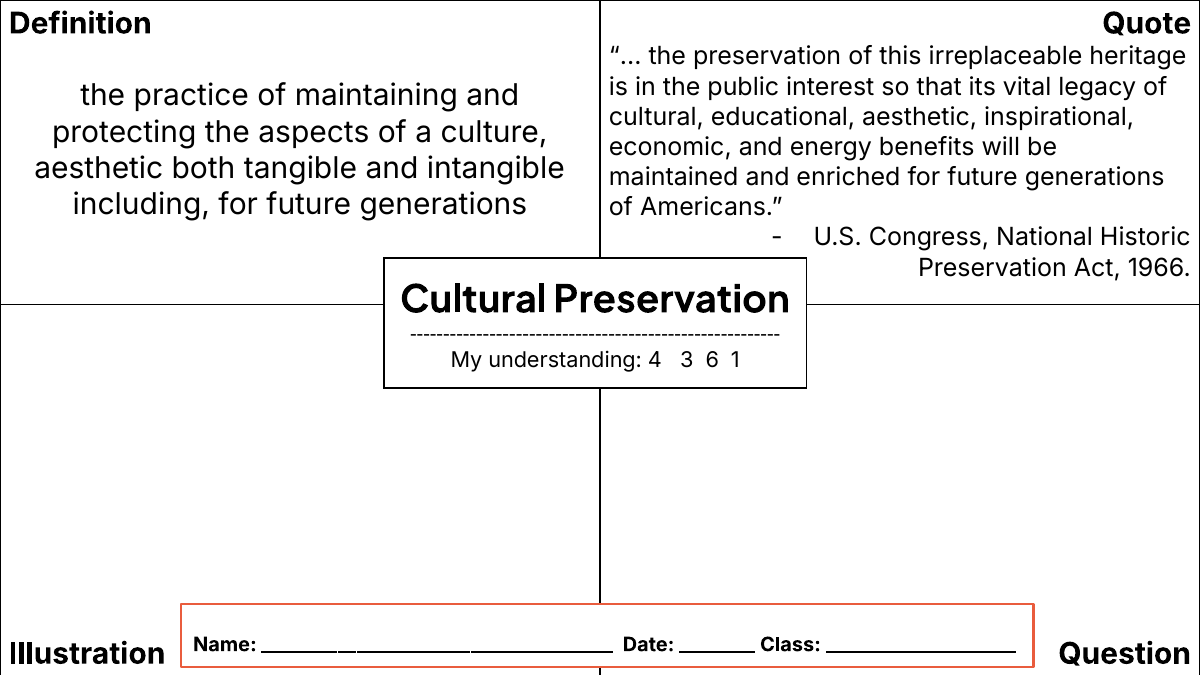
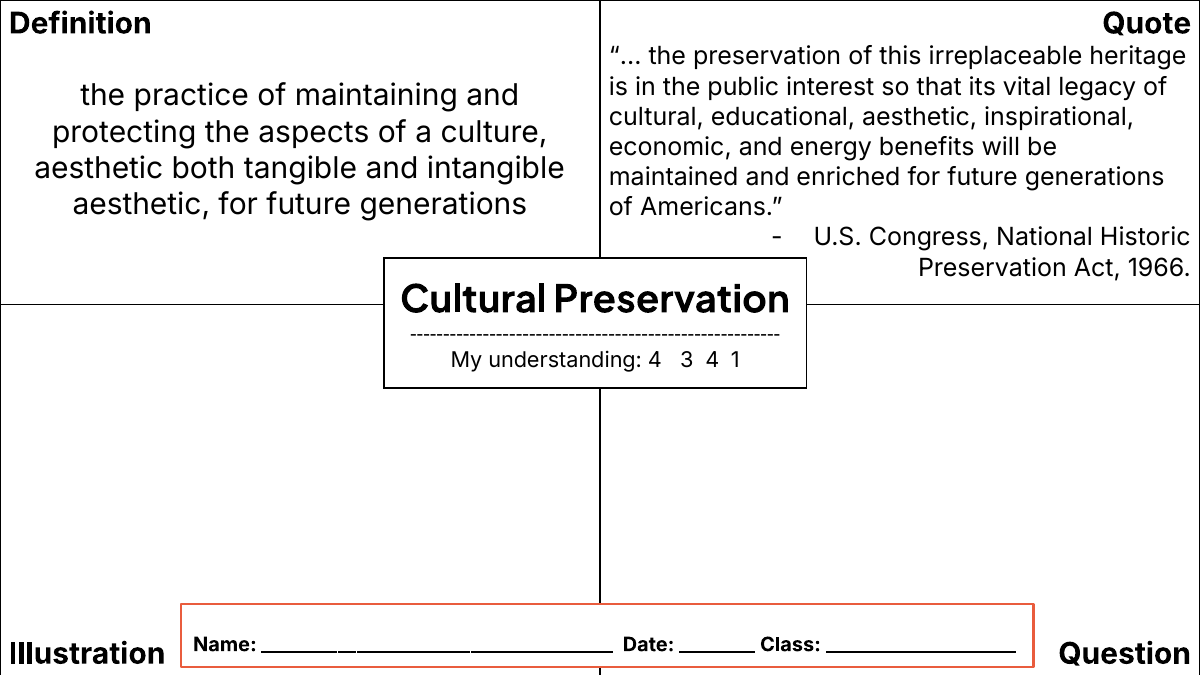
including: including -> aesthetic (141, 205)
3 6: 6 -> 4 (712, 361)
